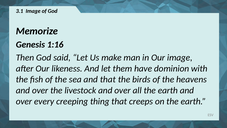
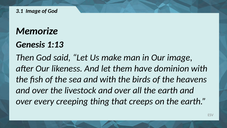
1:16: 1:16 -> 1:13 (55, 45)
and that: that -> with (108, 79)
